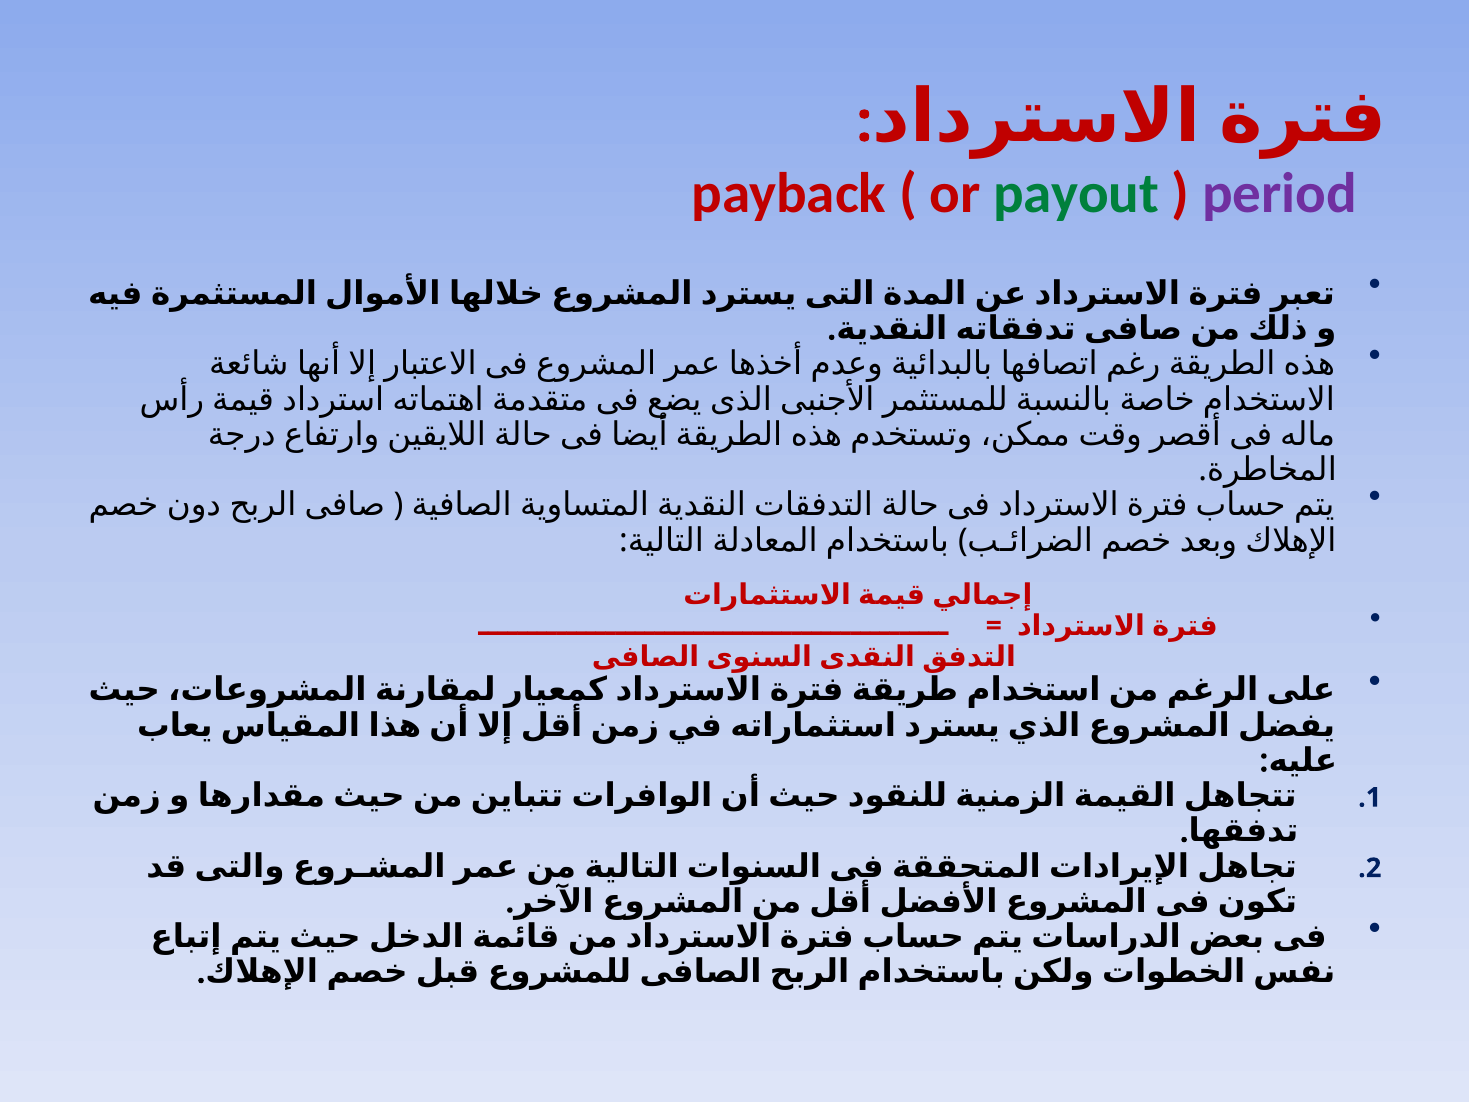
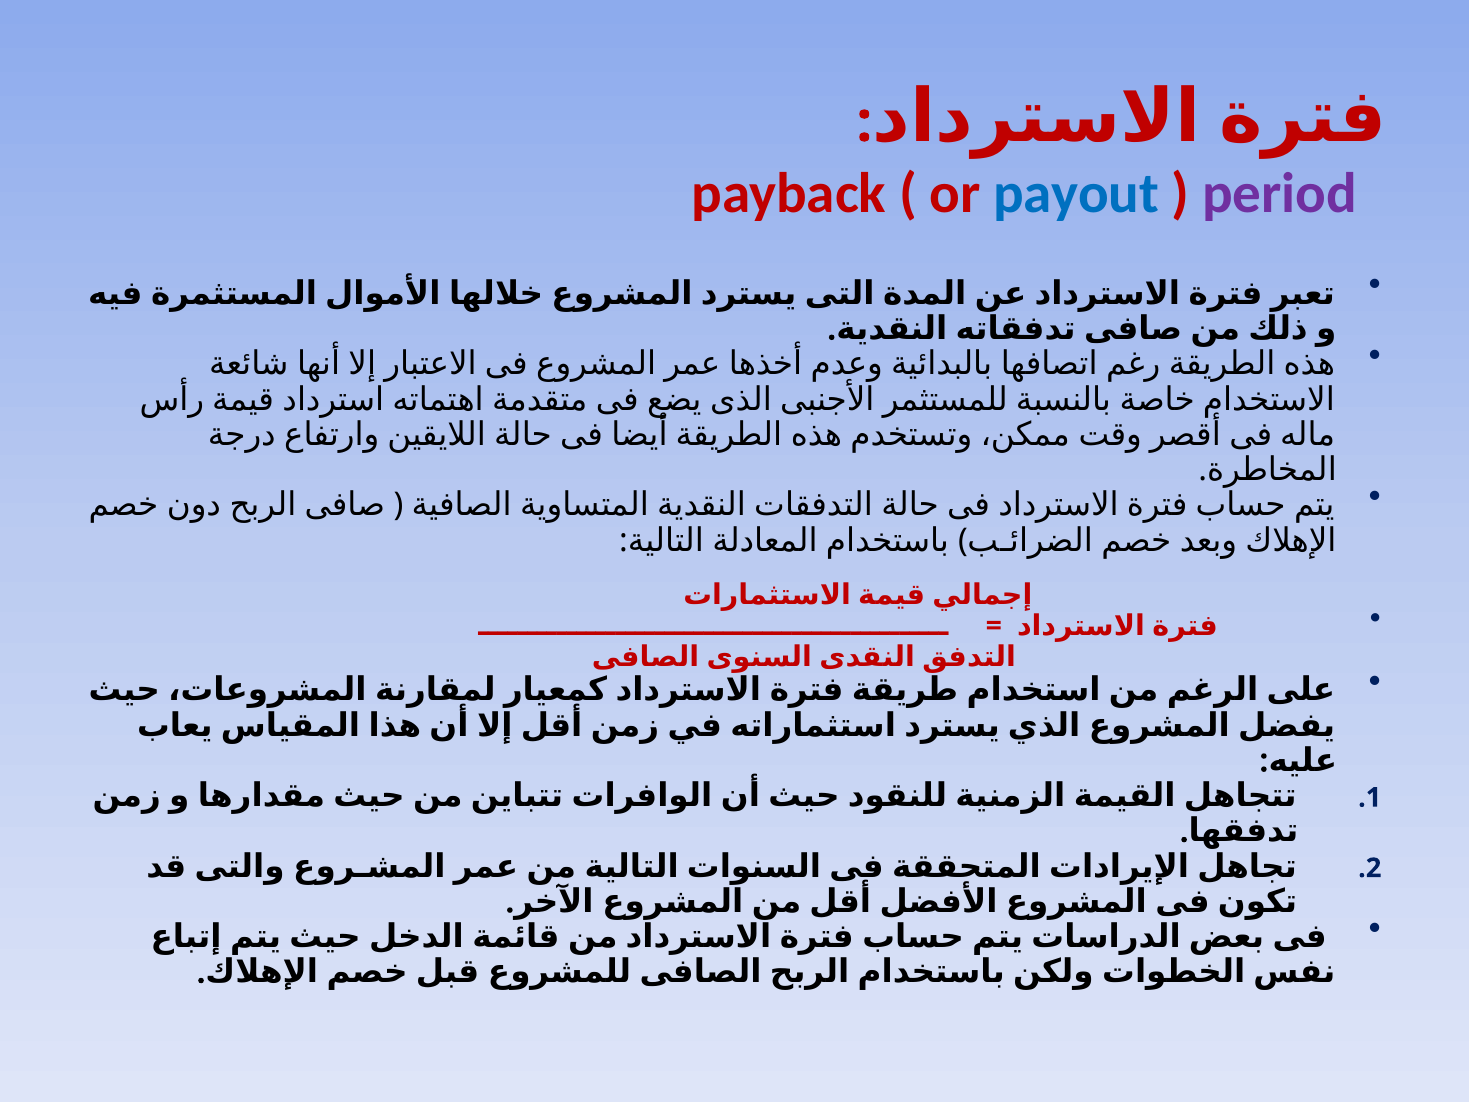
payout colour: green -> blue (1076, 194)
